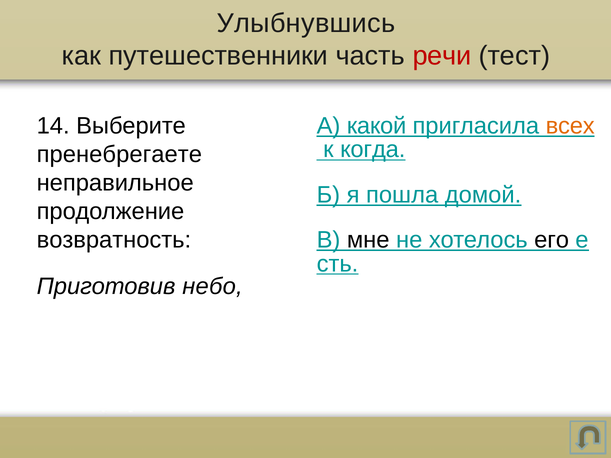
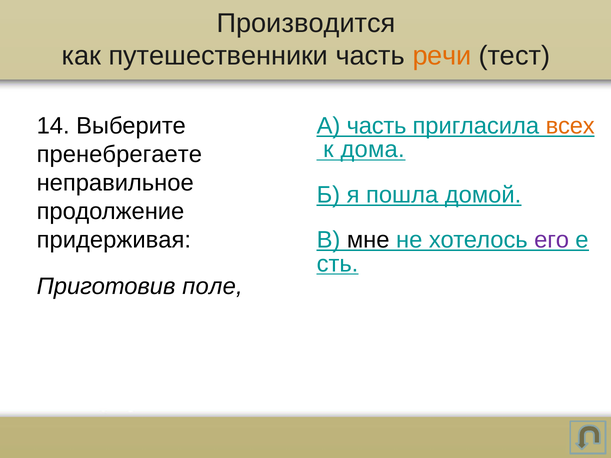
Улыбнувшись: Улыбнувшись -> Производится (306, 23)
речи colour: red -> orange (442, 56)
А какой: какой -> часть (377, 126)
когда: когда -> дома (373, 150)
возвратность: возвратность -> придерживая (114, 240)
его colour: black -> purple (552, 240)
небо: небо -> поле (212, 286)
